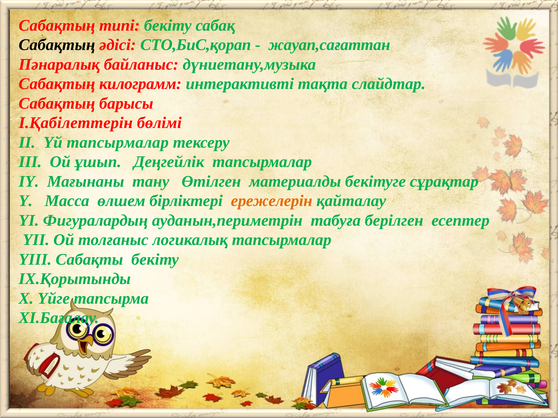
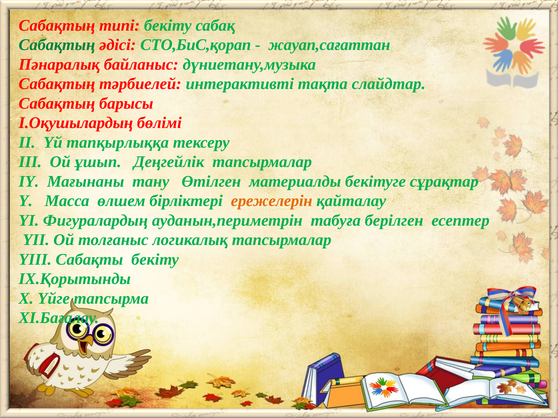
Сабақтың colour: black -> green (57, 45)
килограмм: килограмм -> тәрбиелей (140, 84)
І.Қабілеттерін: І.Қабілеттерін -> І.Оқушылардың (76, 123)
Үй тапсырмалар: тапсырмалар -> тапқырлыққа (118, 143)
